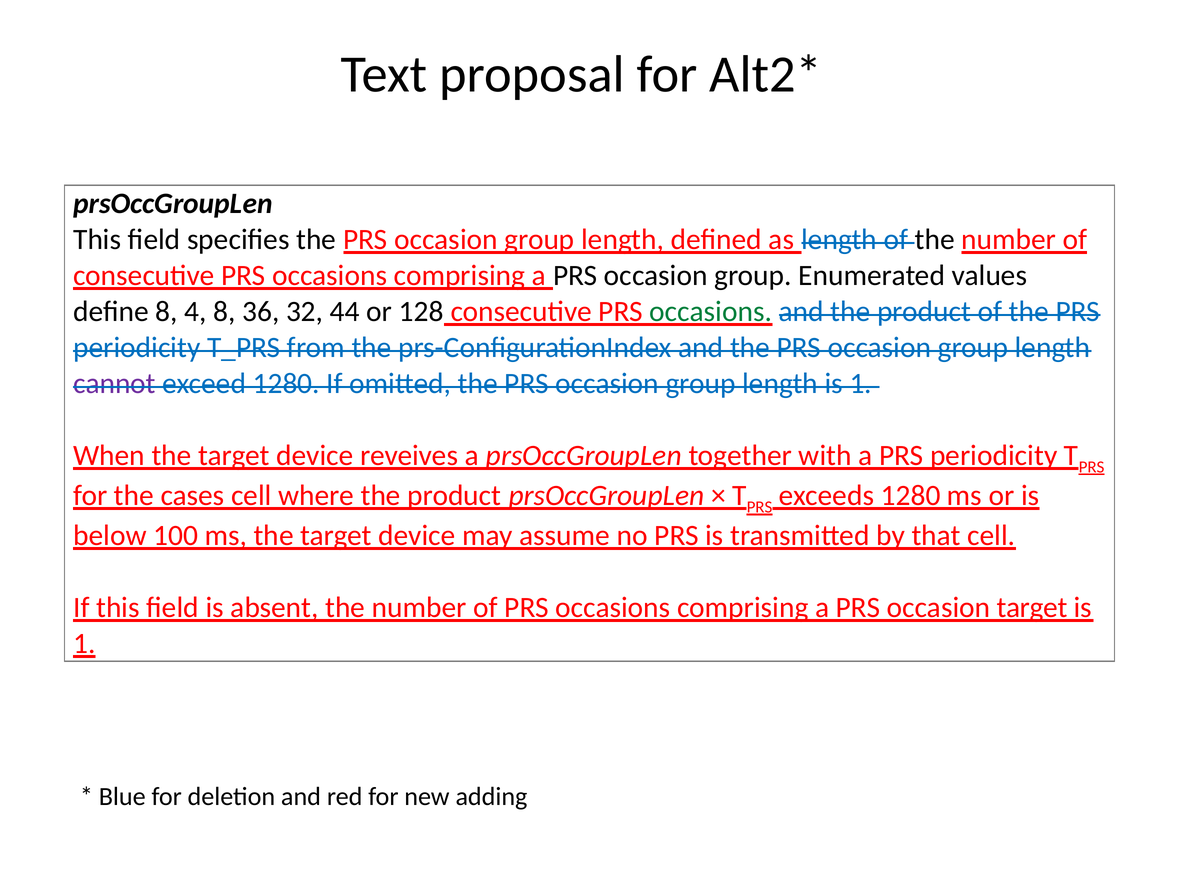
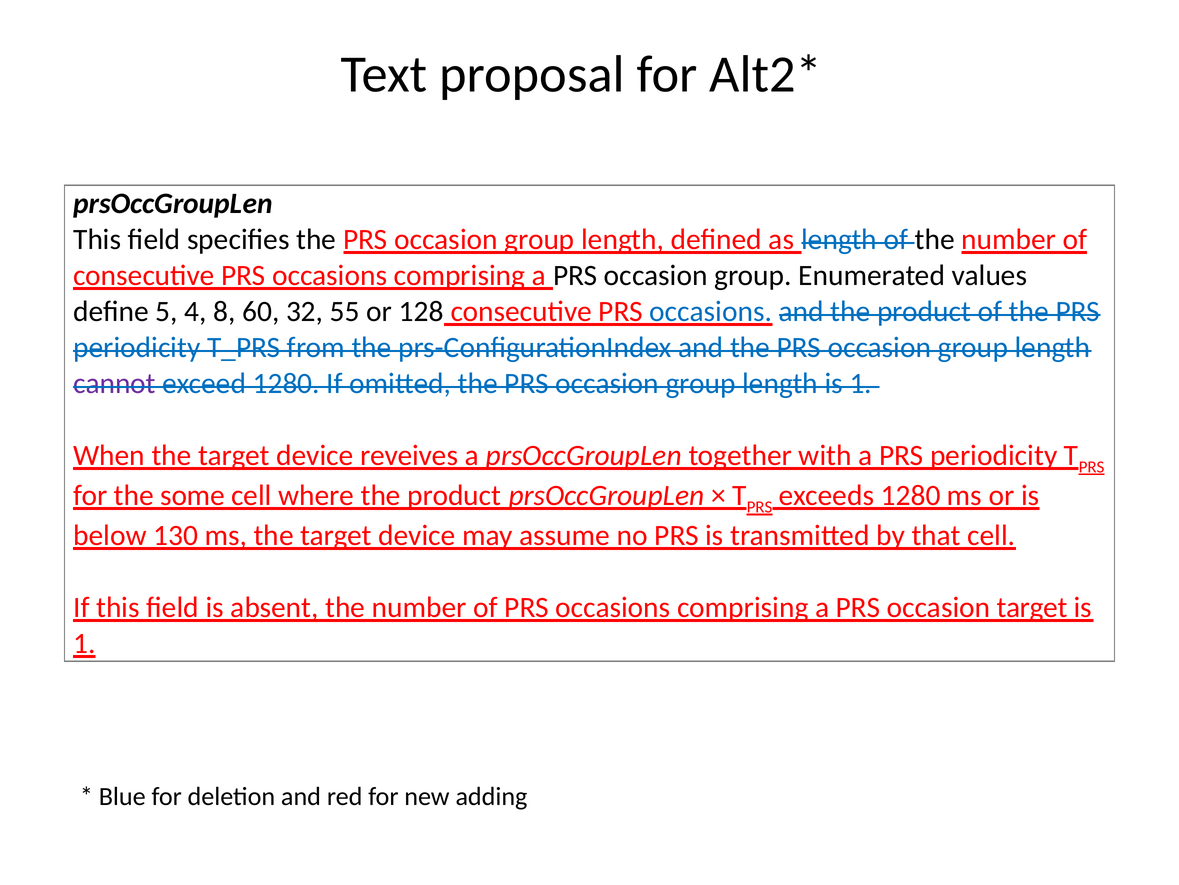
define 8: 8 -> 5 (166, 311)
36: 36 -> 60 (261, 311)
44: 44 -> 55 (345, 311)
occasions colour: green -> blue (711, 311)
cases: cases -> some (193, 495)
100: 100 -> 130 (176, 535)
